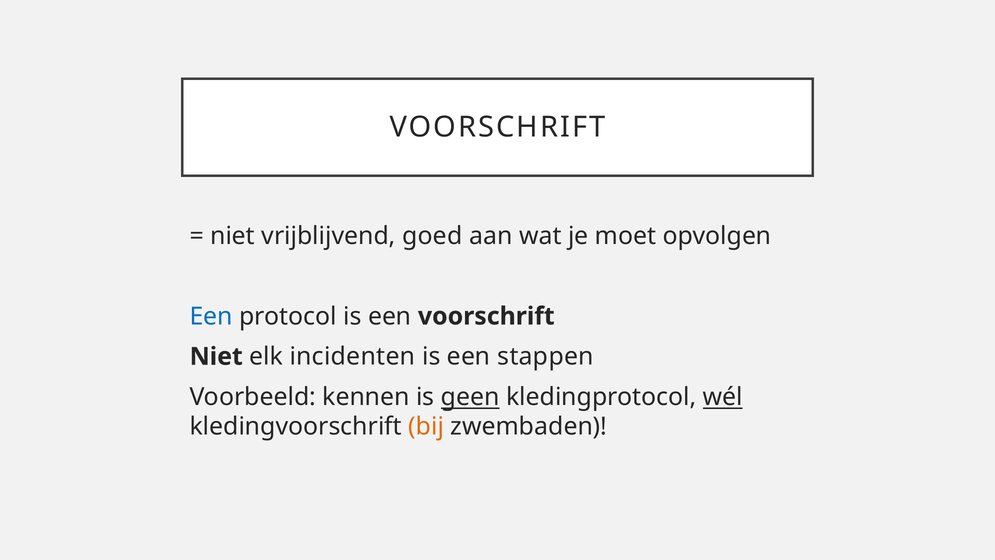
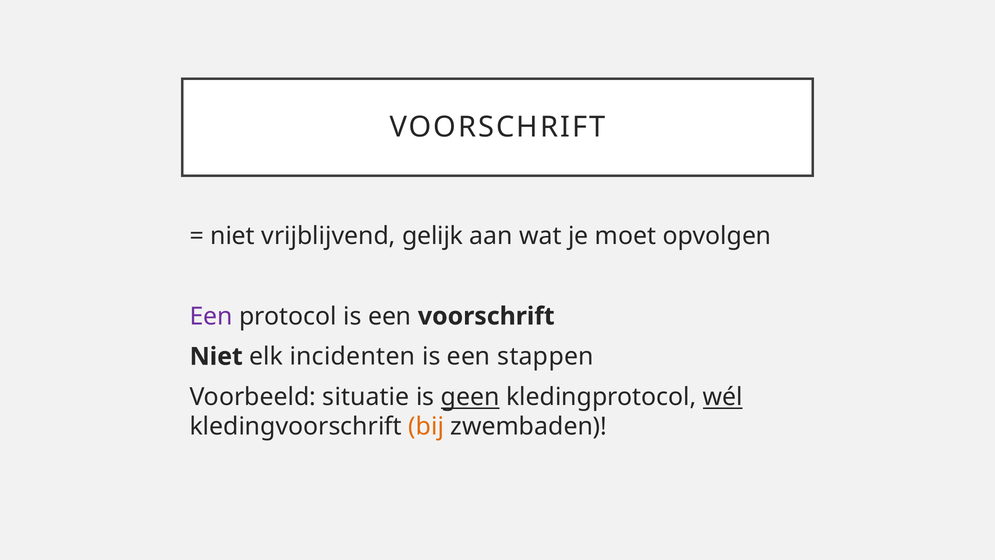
goed: goed -> gelijk (433, 236)
Een colour: blue -> purple (211, 316)
kennen: kennen -> situatie (366, 397)
